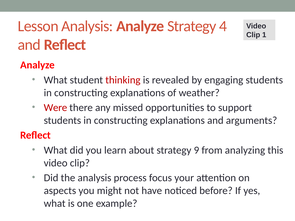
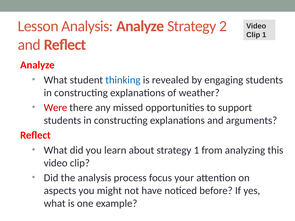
4: 4 -> 2 (223, 26)
thinking colour: red -> blue (123, 80)
strategy 9: 9 -> 1 (196, 150)
